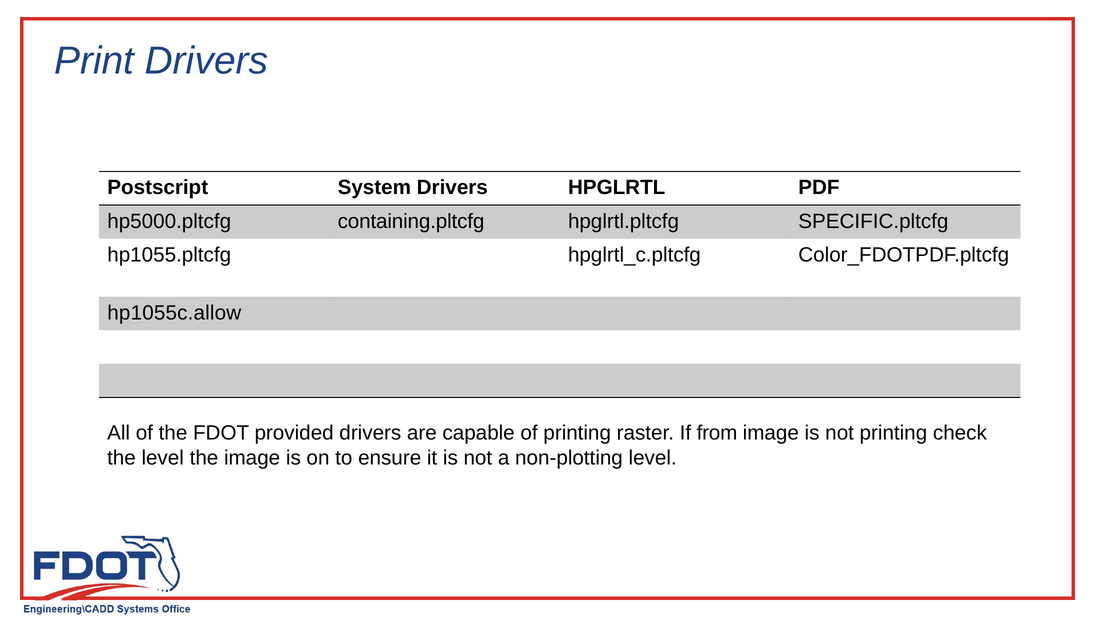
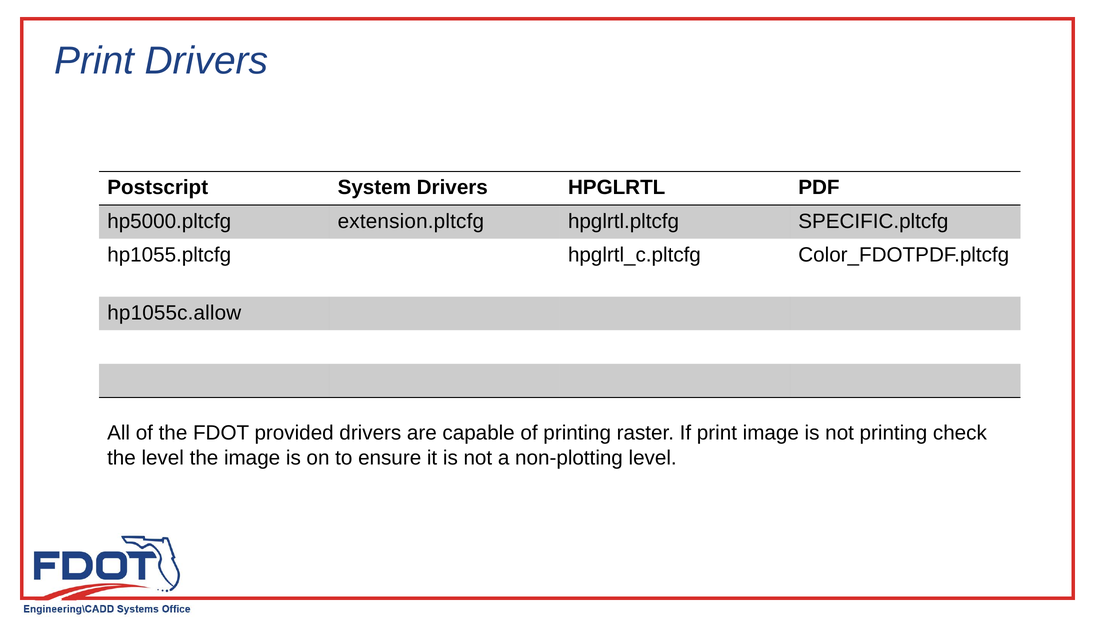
containing.pltcfg: containing.pltcfg -> extension.pltcfg (411, 221)
If from: from -> print (717, 433)
